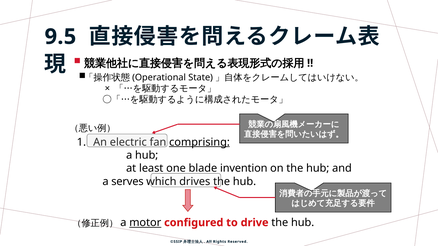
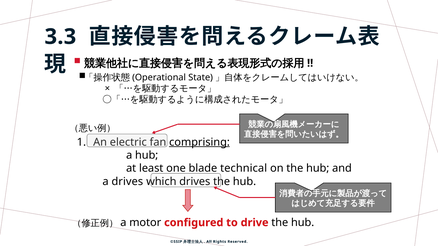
9.5: 9.5 -> 3.3 (60, 37)
invention: invention -> technical (244, 169)
a serves: serves -> drives (127, 182)
motor underline: present -> none (145, 223)
